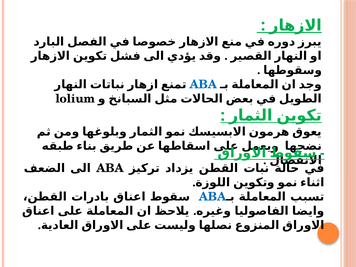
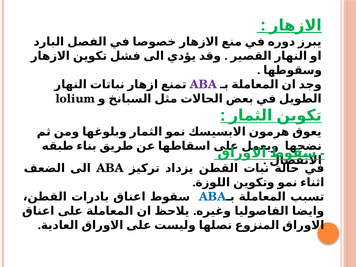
ABA colour: blue -> purple (203, 84)
